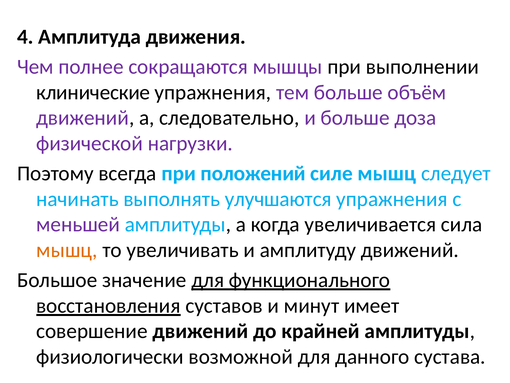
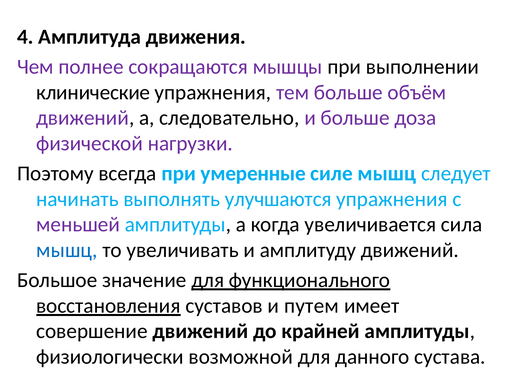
положений: положений -> умеренные (253, 173)
мышц colour: orange -> blue (67, 250)
минут: минут -> путем (311, 305)
